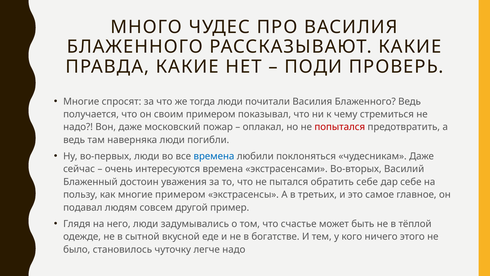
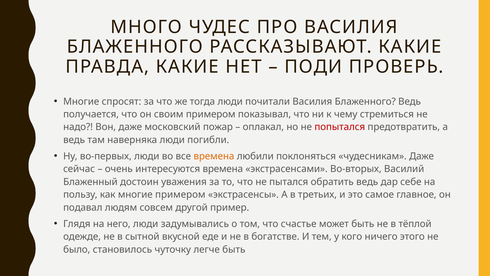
времена colour: blue -> orange (214, 156)
обратить себе: себе -> ведь (367, 182)
легче надо: надо -> быть (234, 249)
